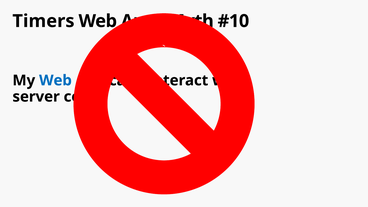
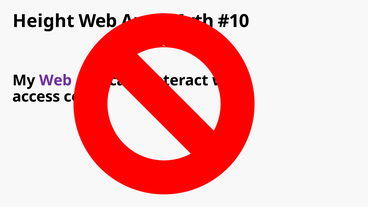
Timers: Timers -> Height (43, 21)
Web colour: blue -> purple (55, 80)
server: server -> access (36, 97)
